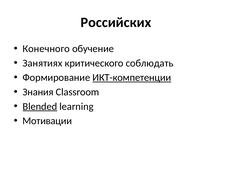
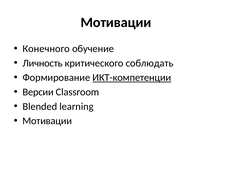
Российских: Российских -> Мотивации (116, 22)
Занятиях: Занятиях -> Личность (43, 63)
Знания: Знания -> Версии (38, 92)
Blended underline: present -> none (40, 106)
